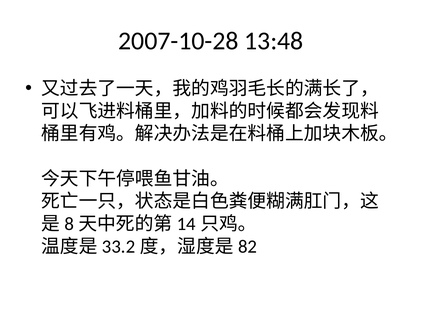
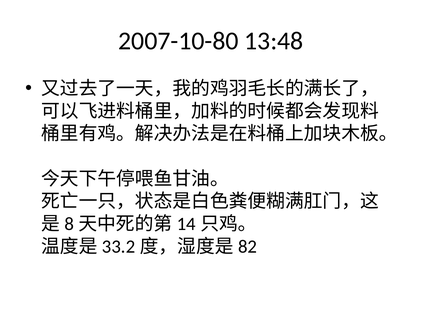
2007-10-28: 2007-10-28 -> 2007-10-80 (178, 41)
